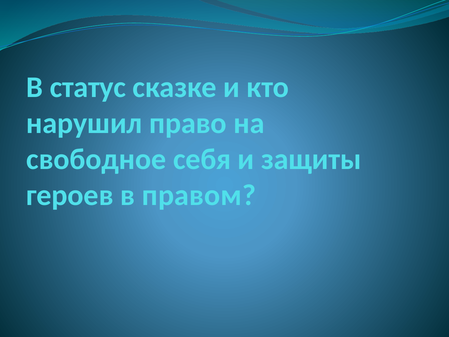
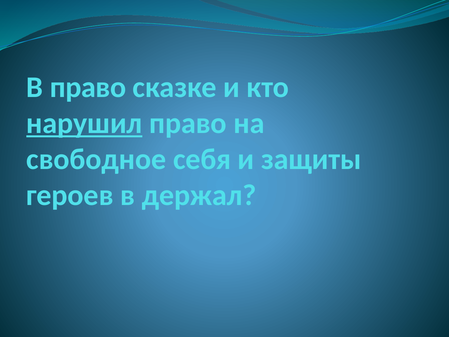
В статус: статус -> право (88, 87)
нарушил underline: none -> present (84, 123)
правом: правом -> держал (199, 195)
